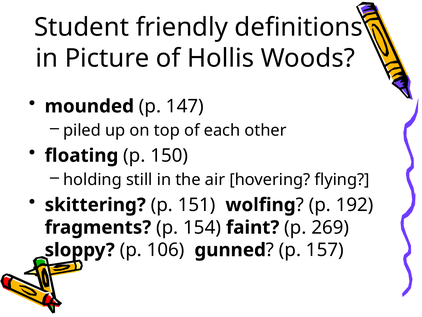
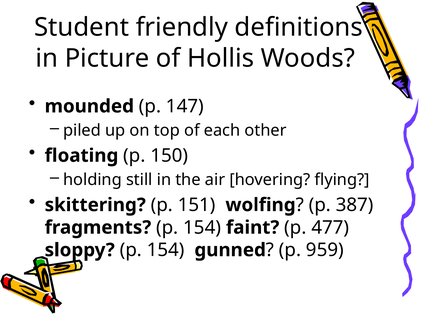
192: 192 -> 387 (355, 205)
269: 269 -> 477 (330, 227)
sloppy p 106: 106 -> 154 (166, 250)
157: 157 -> 959 (325, 250)
